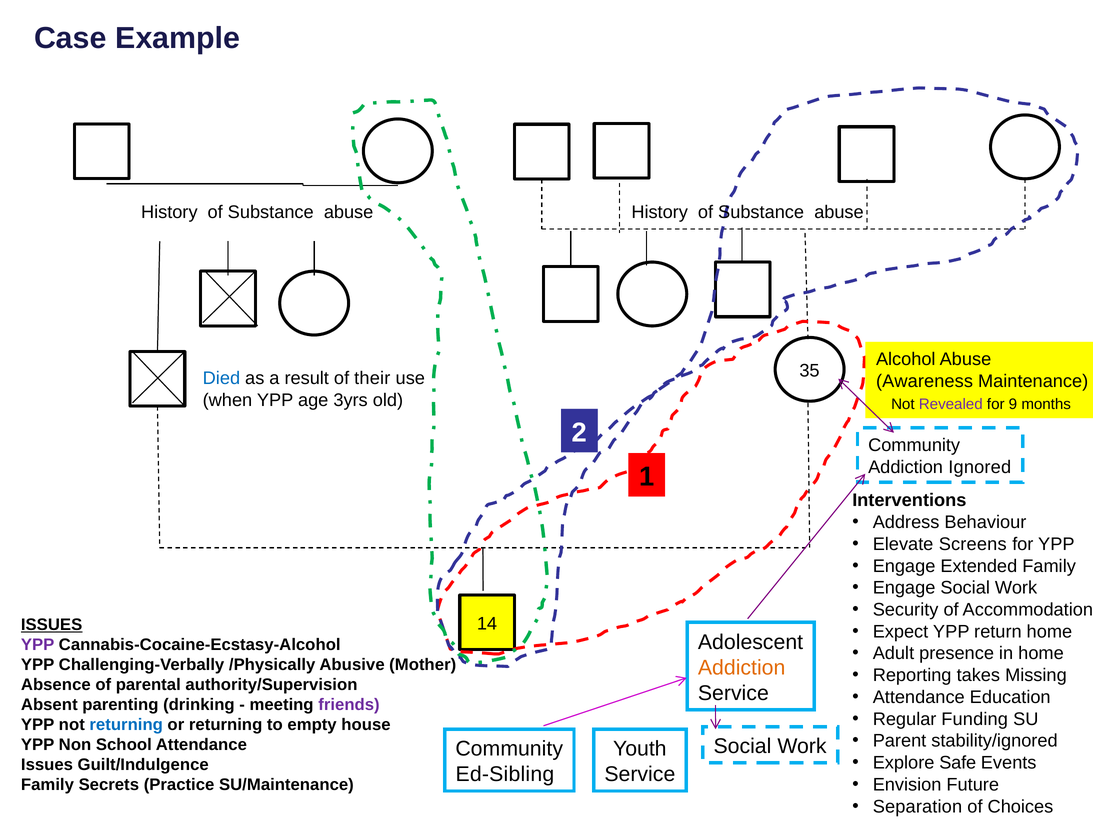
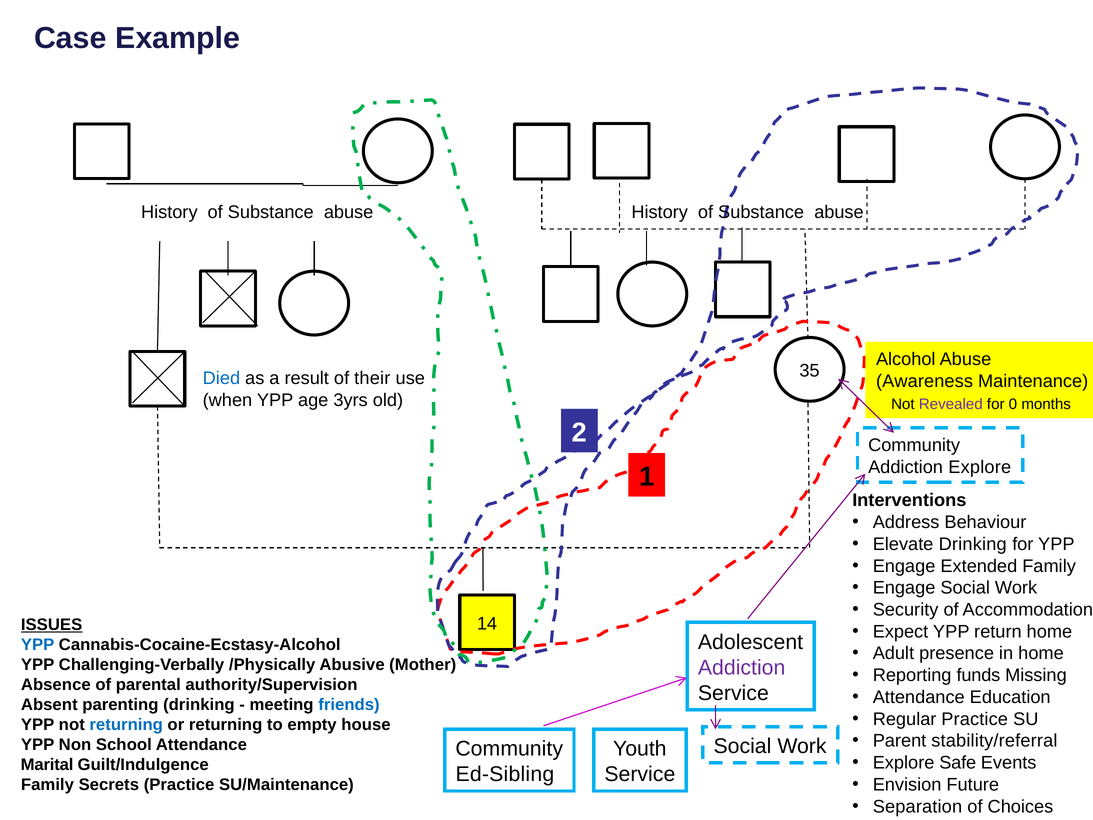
9: 9 -> 0 (1013, 404)
Addiction Ignored: Ignored -> Explore (980, 467)
Elevate Screens: Screens -> Drinking (973, 544)
YPP colour: purple -> blue (38, 644)
Addiction colour: orange -> purple (742, 667)
takes: takes -> funds (978, 675)
friends colour: purple -> blue (349, 705)
Regular Funding: Funding -> Practice (975, 719)
stability/ignored: stability/ignored -> stability/referral (994, 741)
Issues: Issues -> Marital (47, 765)
